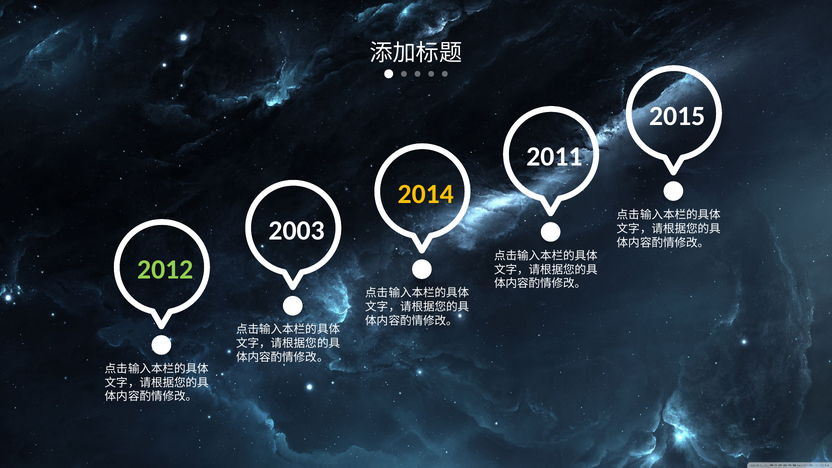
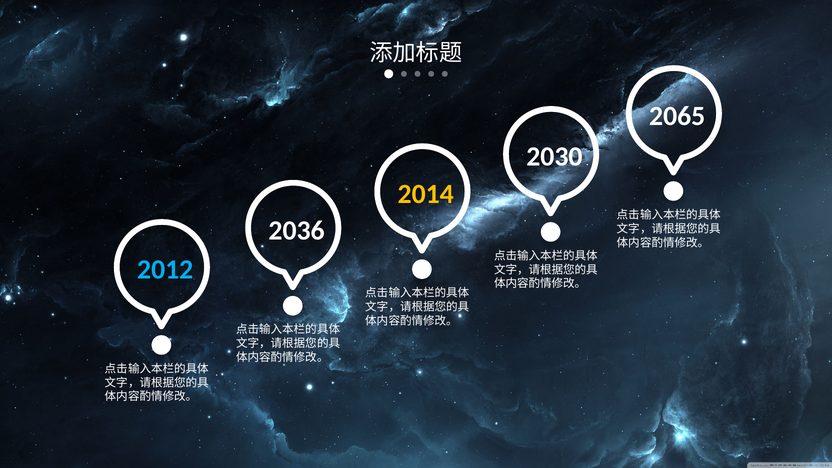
2015: 2015 -> 2065 (677, 116)
2011: 2011 -> 2030 (554, 157)
2003: 2003 -> 2036 (297, 231)
2012 colour: light green -> light blue (165, 270)
